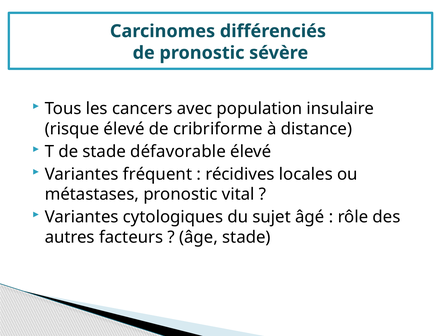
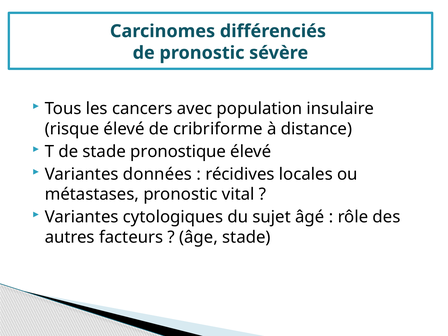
défavorable: défavorable -> pronostique (178, 152)
fréquent: fréquent -> données (157, 174)
